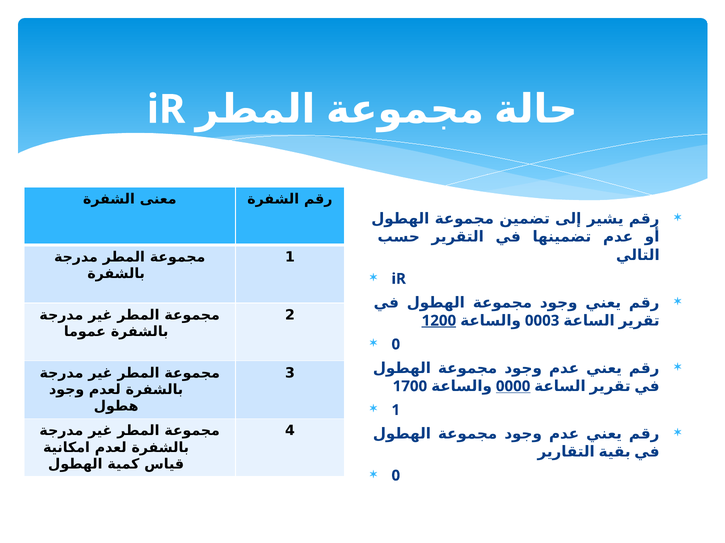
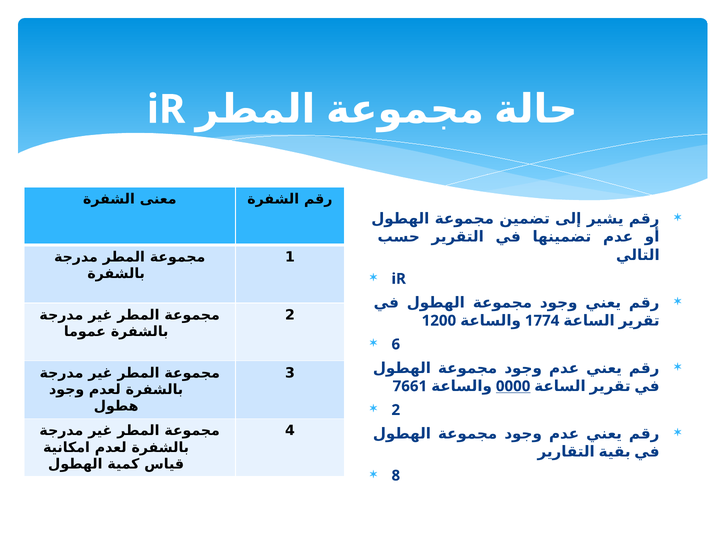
1200 underline: present -> none (439, 321)
0003: 0003 -> 1774 (542, 321)
0: 0 -> 6 (396, 345)
1700: 1700 -> 7661 (410, 387)
1: 1 -> 2 (396, 411)
0: 0 -> 8 (396, 476)
